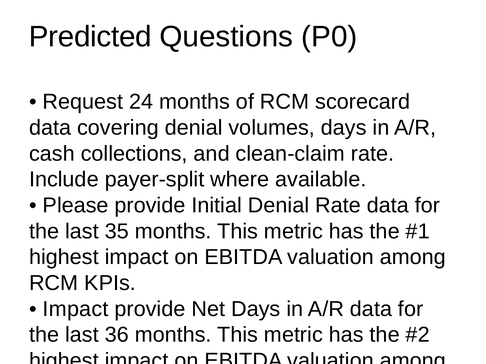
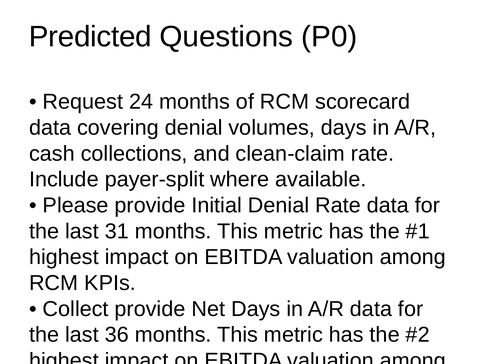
35: 35 -> 31 (117, 232)
Impact: Impact -> Collect (76, 309)
